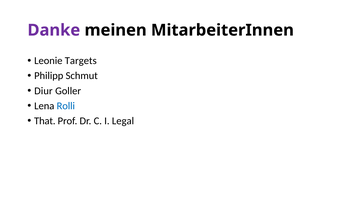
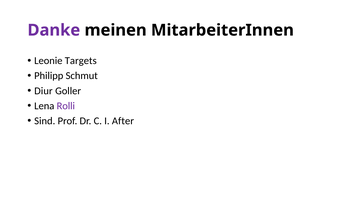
Rolli colour: blue -> purple (66, 106)
That: That -> Sind (45, 121)
Legal: Legal -> After (123, 121)
